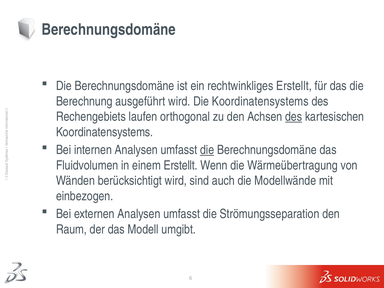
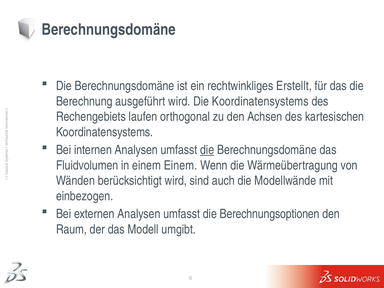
des underline: present -> none (294, 117)
einem Erstellt: Erstellt -> Einem (181, 165)
Strömungsseparation: Strömungsseparation -> Berechnungsoptionen (270, 214)
